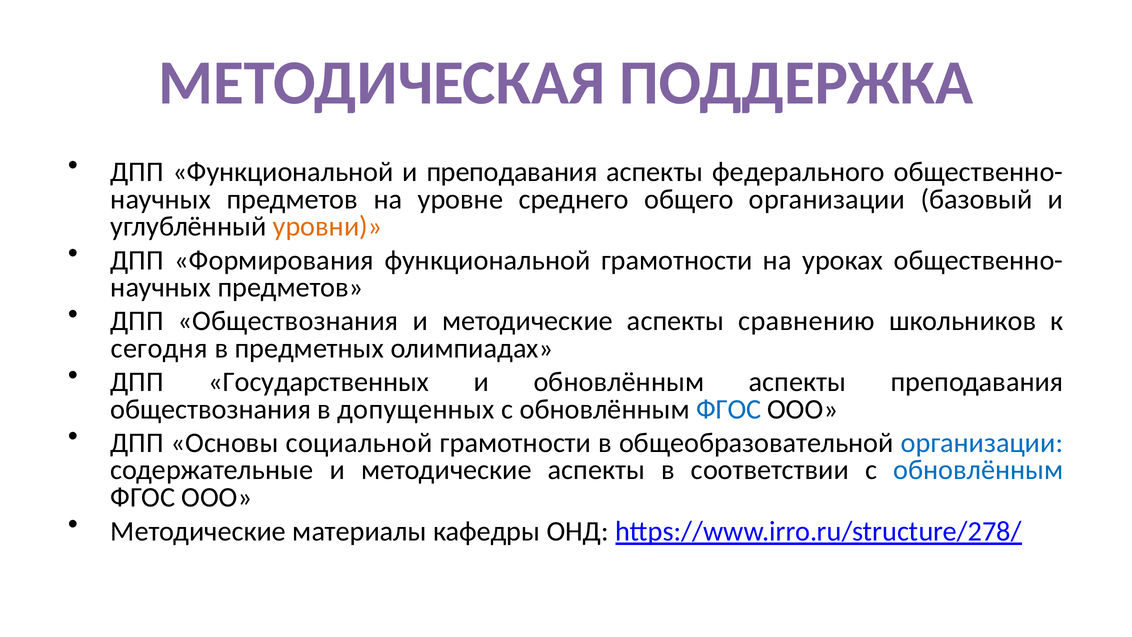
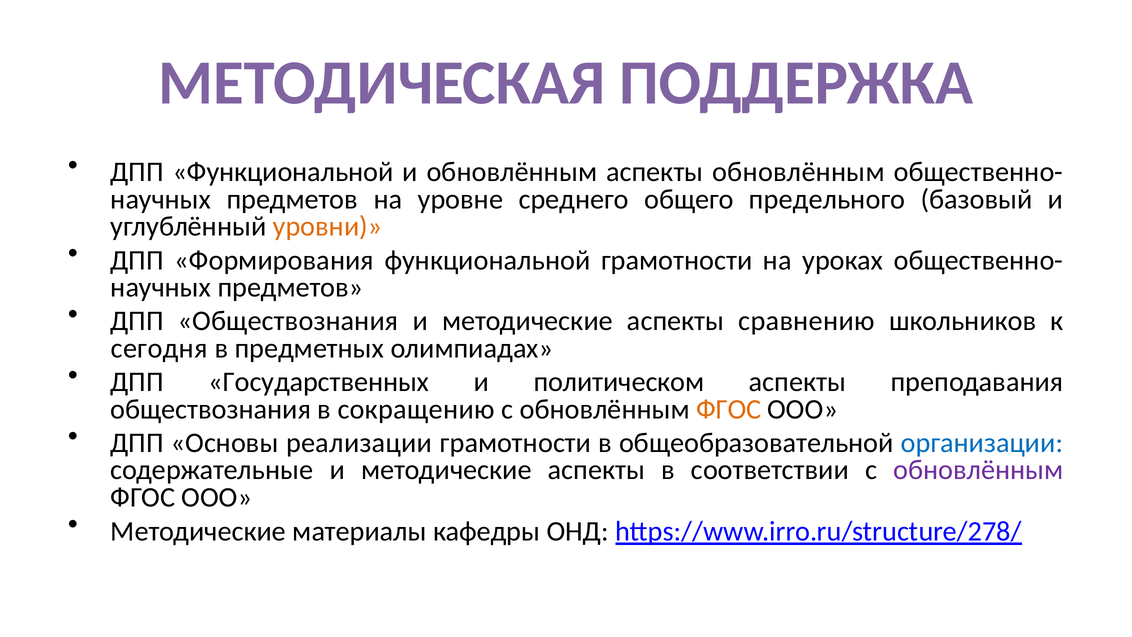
и преподавания: преподавания -> обновлённым (512, 172)
аспекты федерального: федерального -> обновлённым (798, 172)
общего организации: организации -> предельного (827, 199)
и обновлённым: обновлённым -> политическом (619, 382)
допущенных: допущенных -> сокращению (416, 409)
ФГОС colour: blue -> orange (729, 409)
социальной: социальной -> реализации (359, 443)
обновлённым colour: blue -> purple (978, 470)
